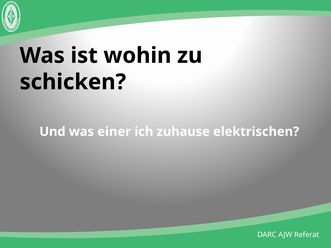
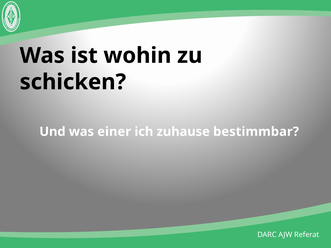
elektrischen: elektrischen -> bestimmbar (256, 132)
